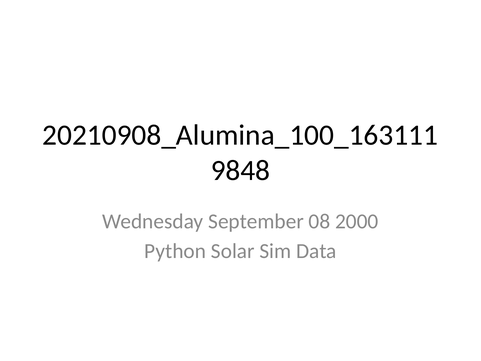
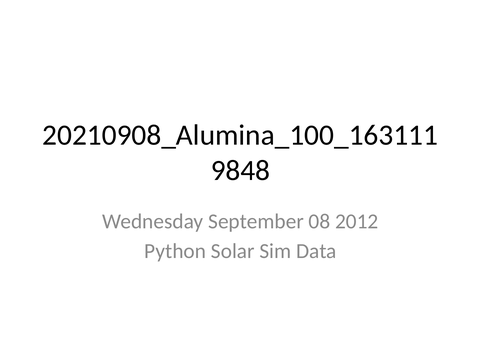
2000: 2000 -> 2012 (357, 221)
